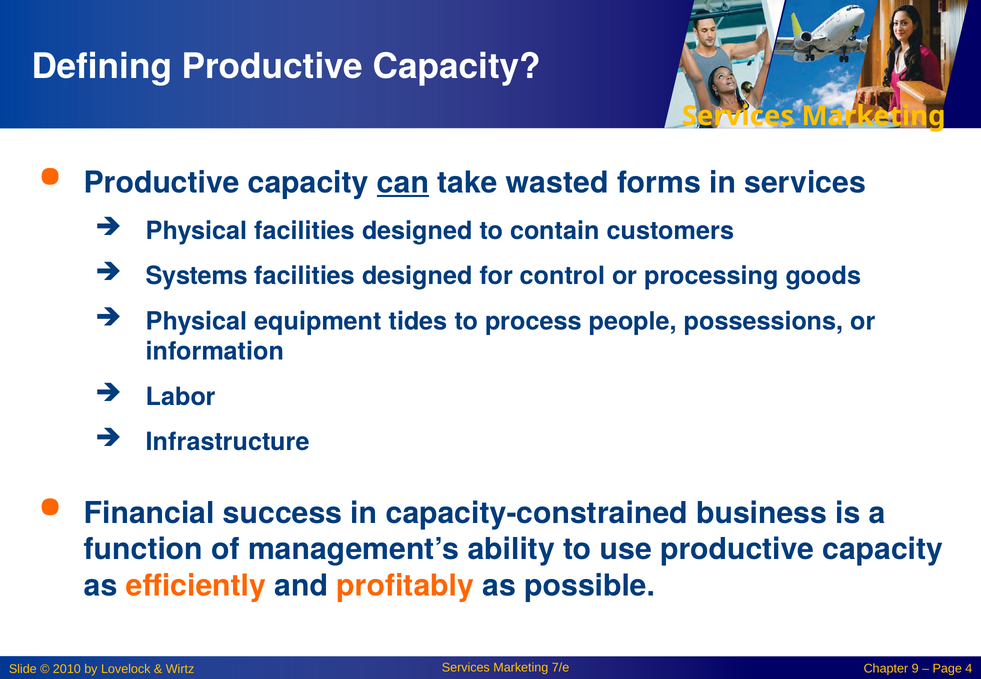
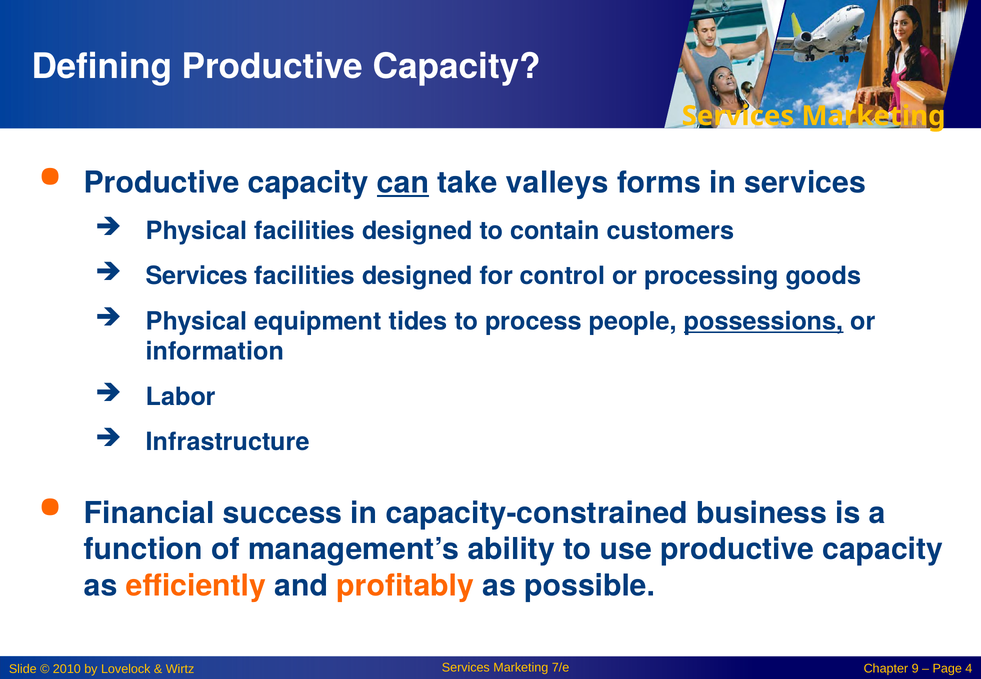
wasted: wasted -> valleys (557, 183)
Systems: Systems -> Services (197, 276)
possessions underline: none -> present (764, 321)
